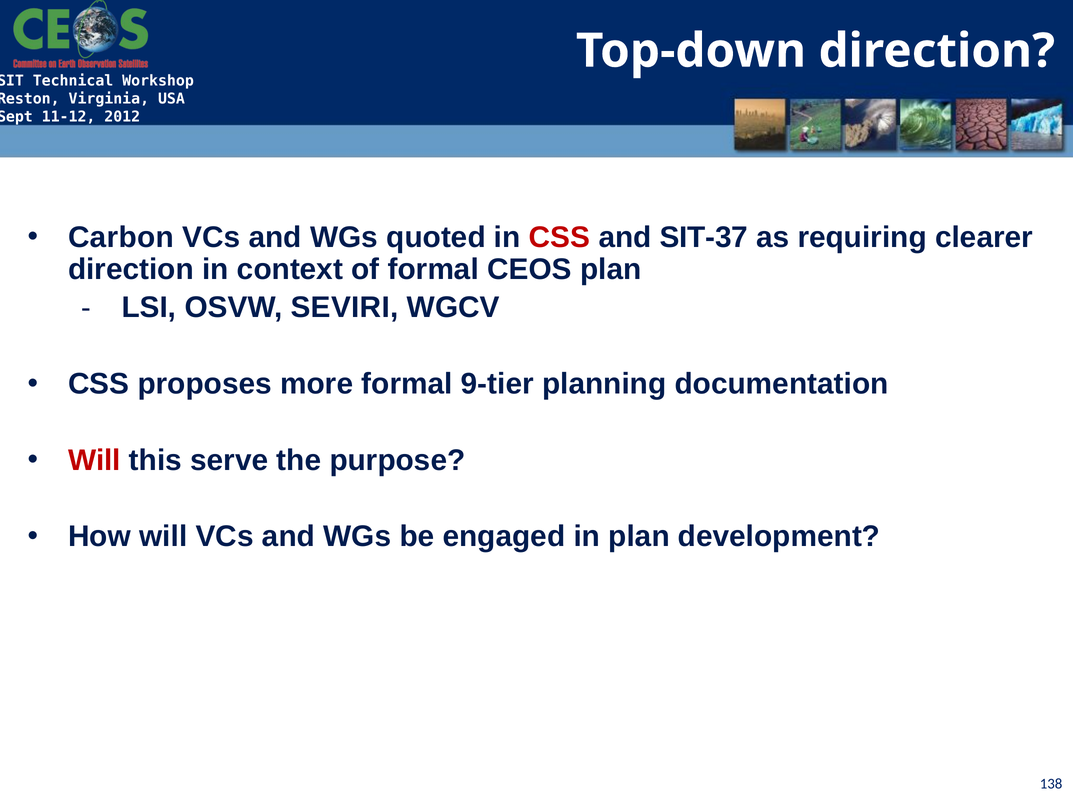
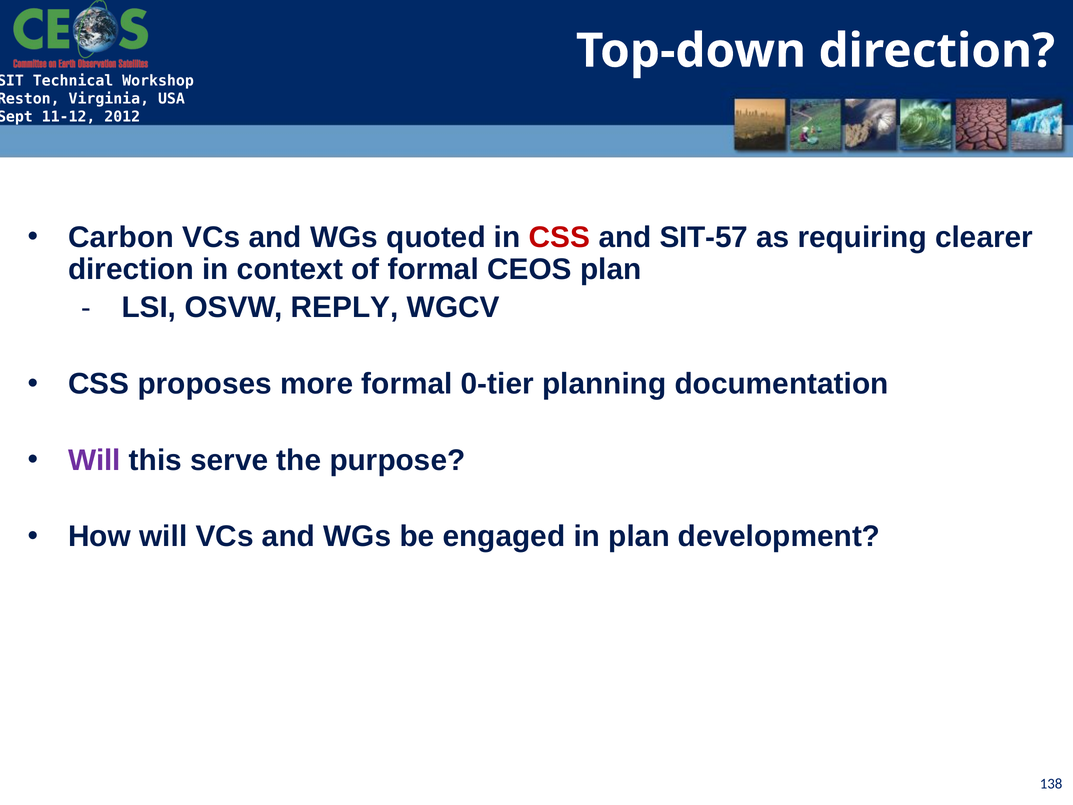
SIT-37: SIT-37 -> SIT-57 (704, 237)
SEVIRI: SEVIRI -> REPLY (345, 307)
9-tier: 9-tier -> 0-tier (497, 384)
Will colour: red -> purple (94, 460)
